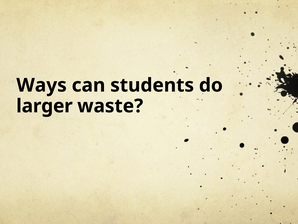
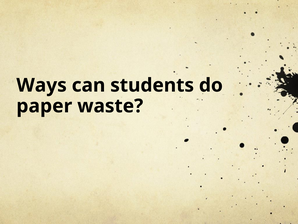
larger: larger -> paper (44, 106)
